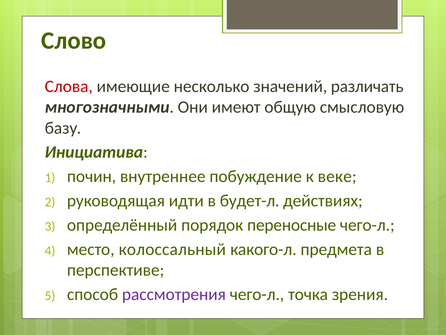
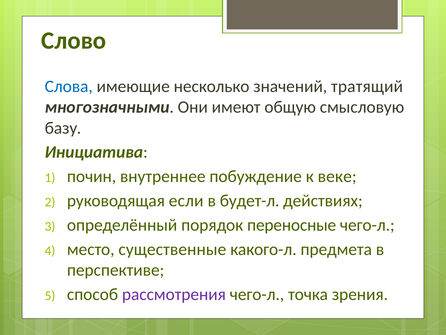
Слова colour: red -> blue (69, 86)
различать: различать -> тратящий (367, 86)
идти: идти -> если (186, 201)
колоссальный: колоссальный -> существенные (172, 249)
